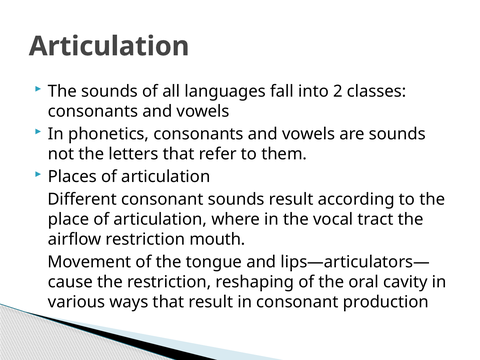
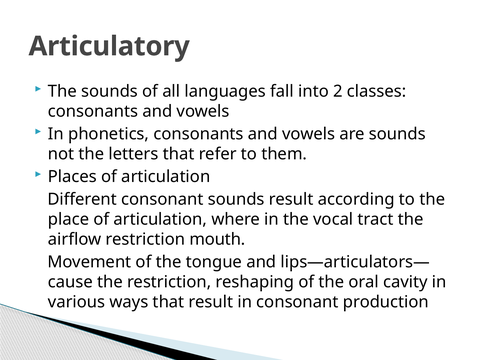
Articulation: Articulation -> Articulatory (109, 46)
